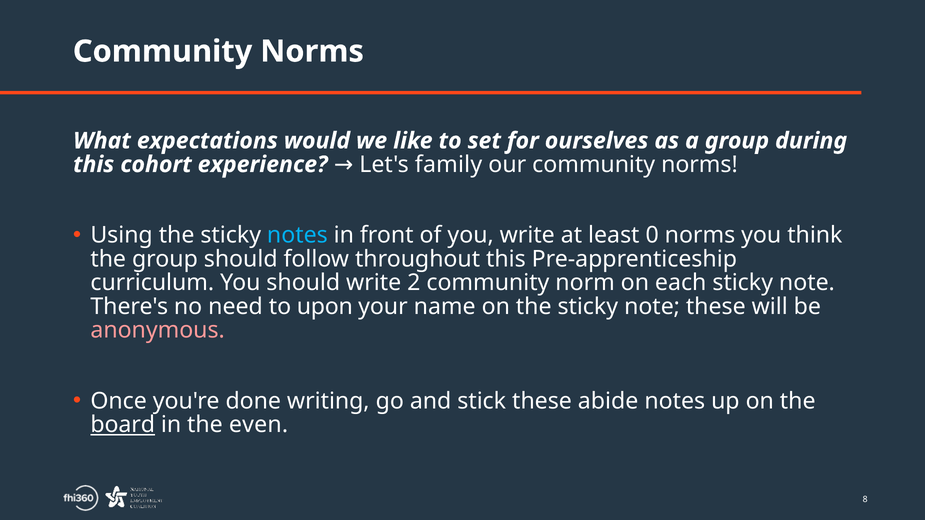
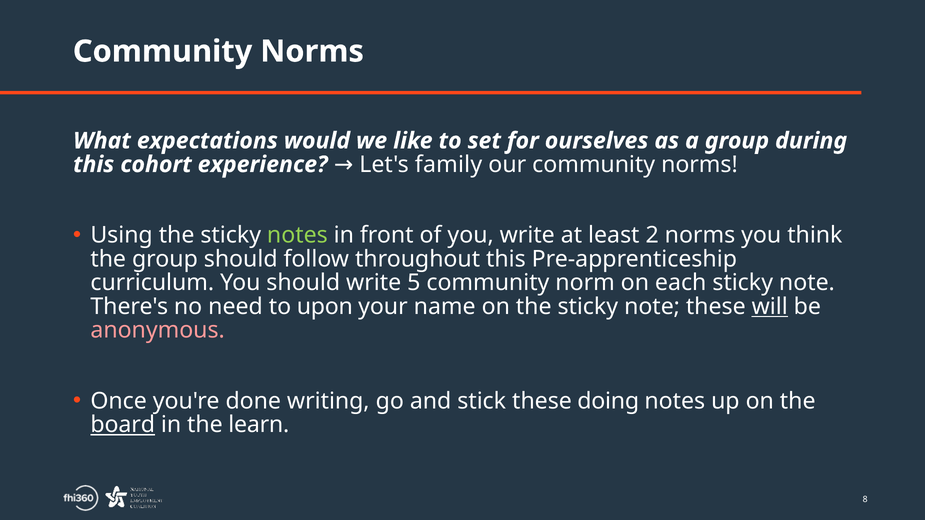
notes colour: light blue -> light green (297, 235)
0: 0 -> 2 (652, 235)
2: 2 -> 5 (414, 283)
will underline: none -> present (770, 307)
abide: abide -> doing (608, 401)
even: even -> learn (259, 425)
